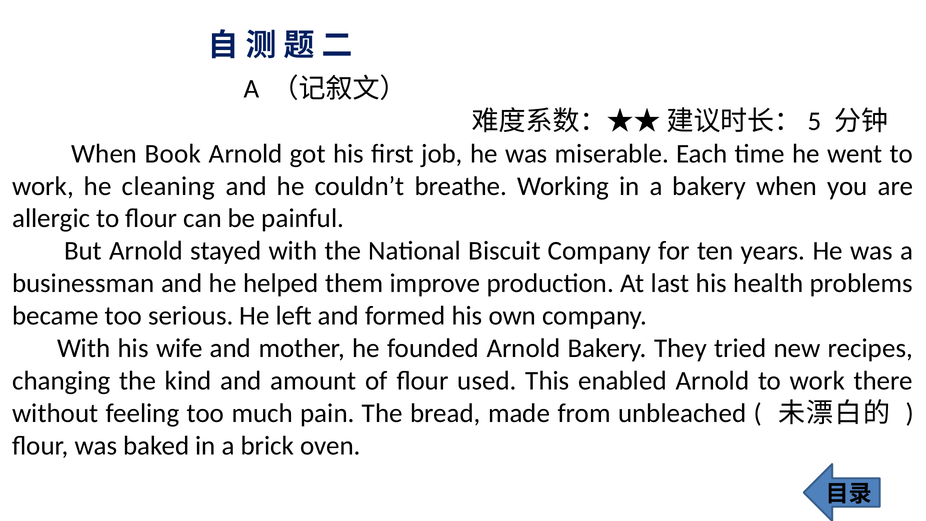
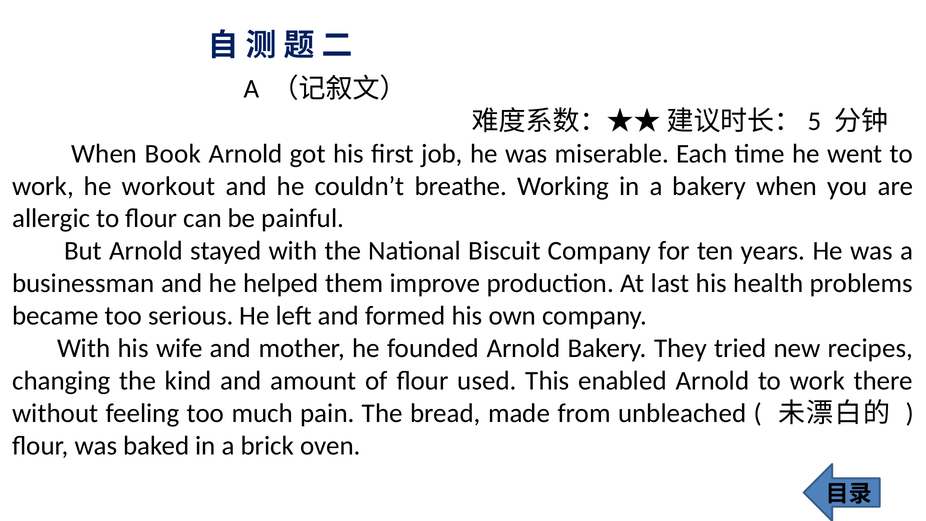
cleaning: cleaning -> workout (168, 186)
